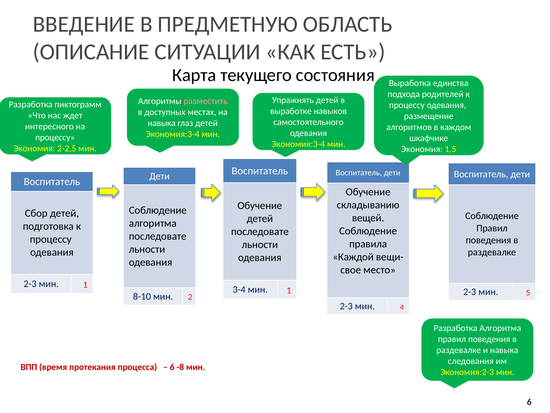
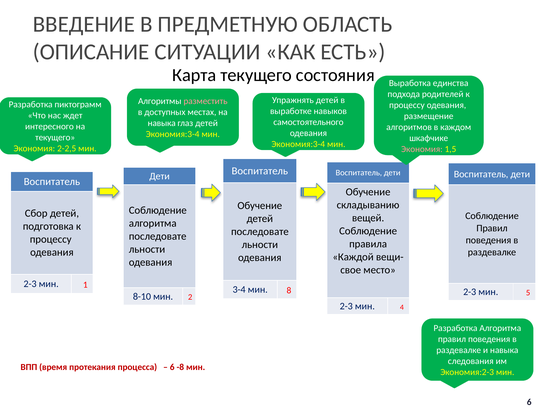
процессу: процессу -> текущего (55, 137)
Экономия colour: white -> pink (422, 149)
3-4 мин 1: 1 -> 8 (289, 290)
